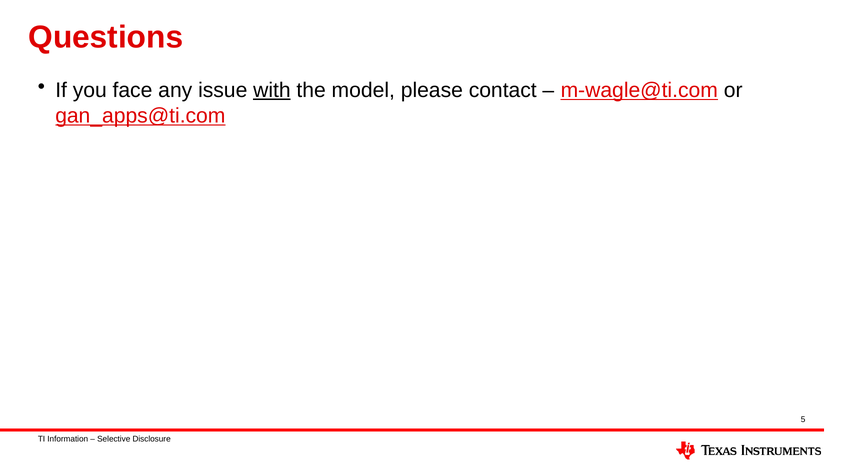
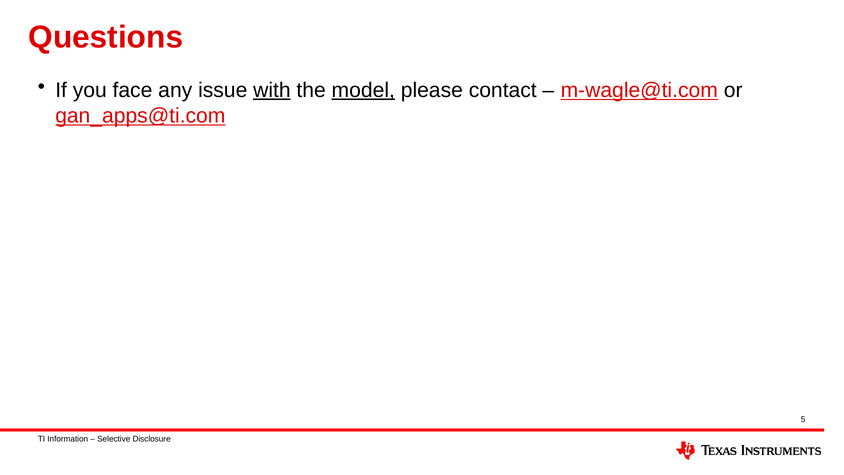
model underline: none -> present (363, 90)
